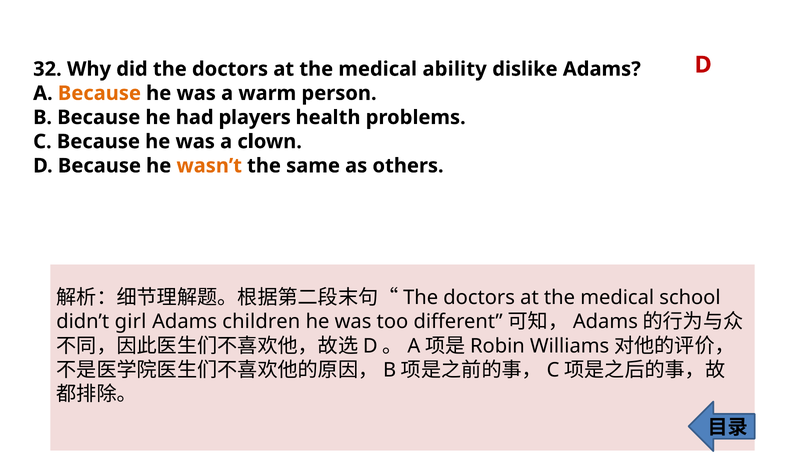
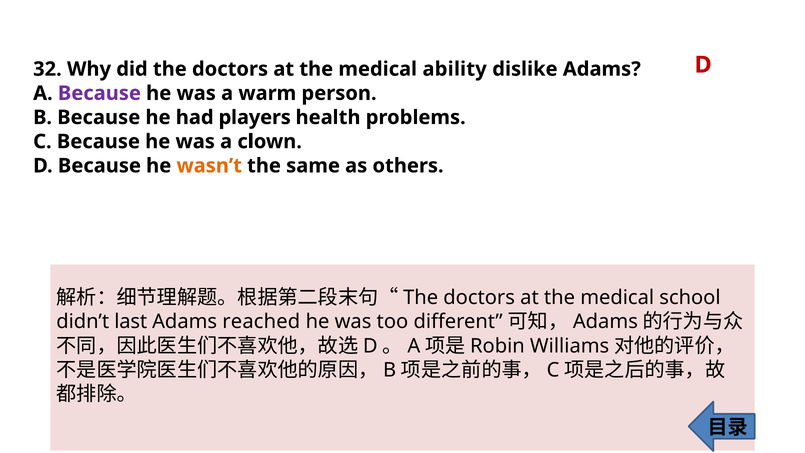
Because colour: orange -> purple (99, 93)
girl: girl -> last (131, 322)
children: children -> reached (261, 322)
